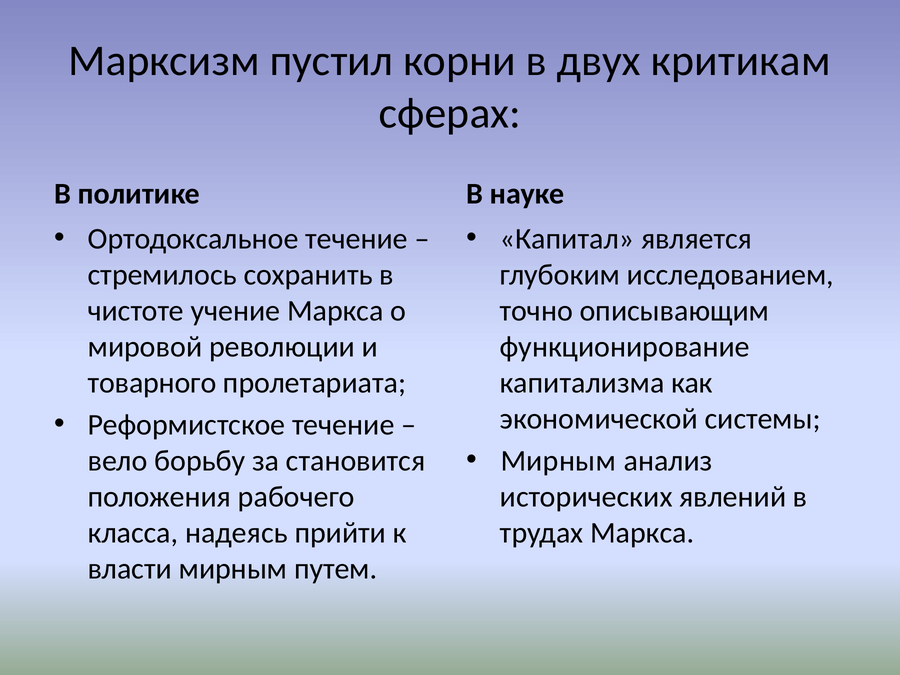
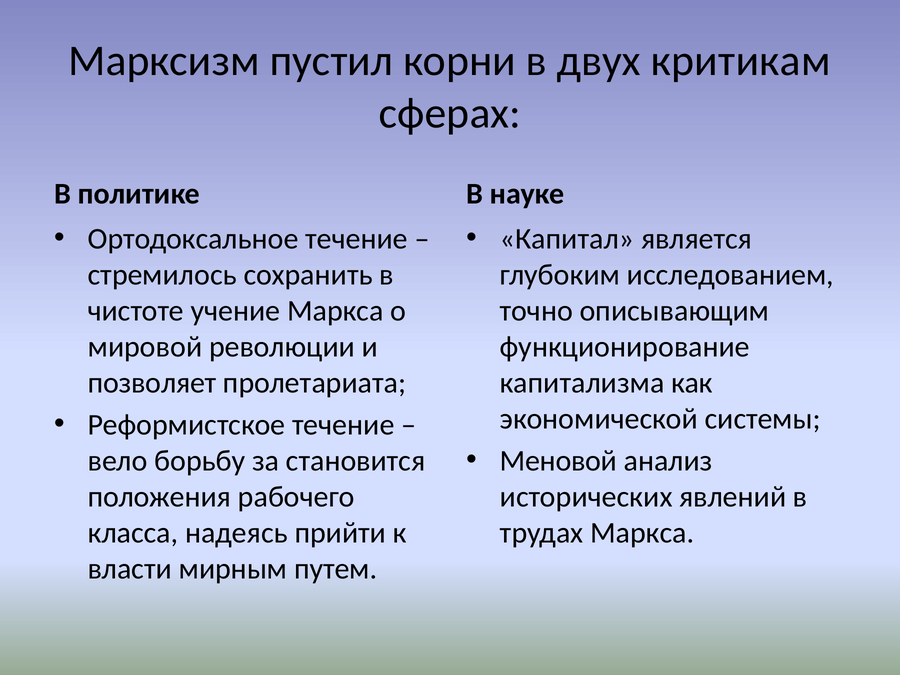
товарного: товарного -> позволяет (152, 383)
Мирным: Мирным -> Меновой (559, 461)
